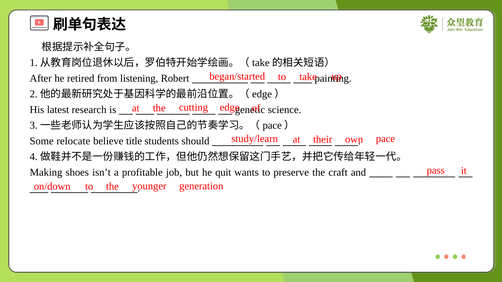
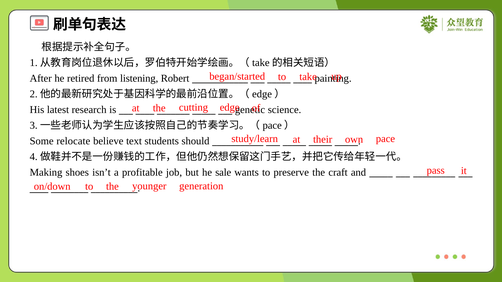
title: title -> text (134, 141)
quit: quit -> sale (223, 173)
